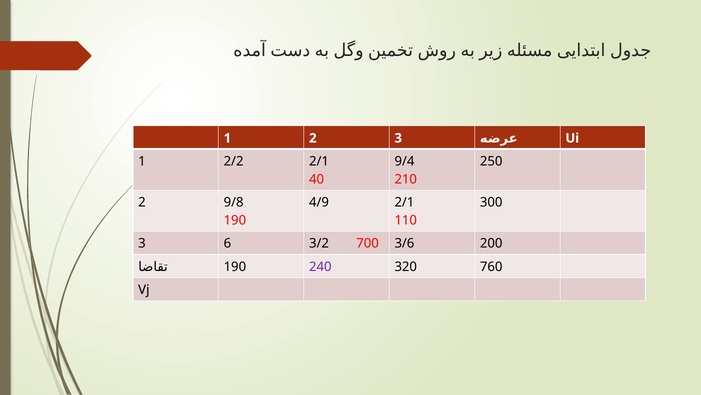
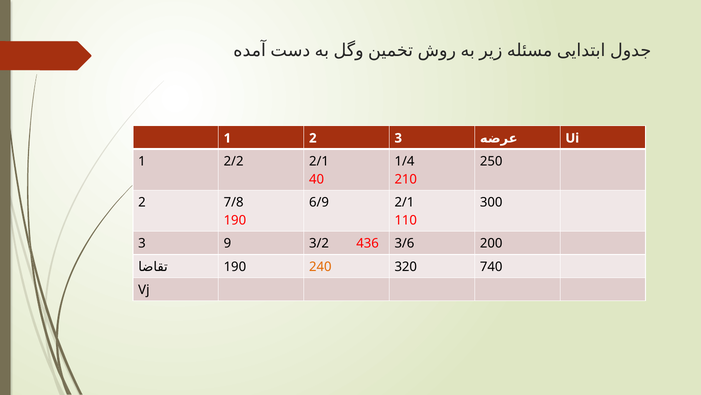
9/4: 9/4 -> 1/4 (404, 161)
9/8: 9/8 -> 7/8 (234, 202)
4/9: 4/9 -> 6/9 (319, 202)
6: 6 -> 9 (227, 243)
700: 700 -> 436 (368, 243)
240 colour: purple -> orange (320, 266)
760: 760 -> 740 (491, 266)
